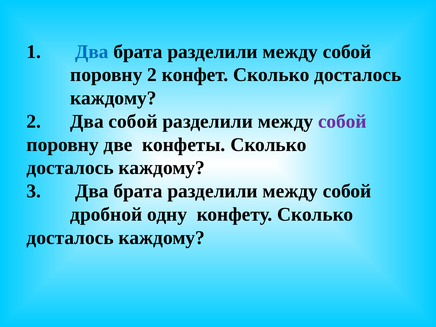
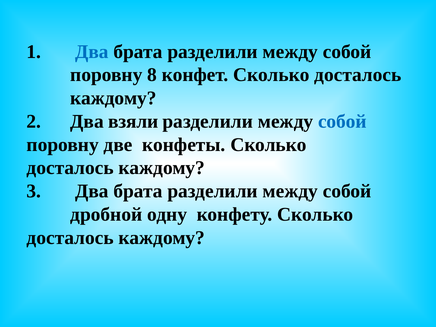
поровну 2: 2 -> 8 (152, 75)
Два собой: собой -> взяли (133, 121)
собой colour: purple -> blue (342, 121)
